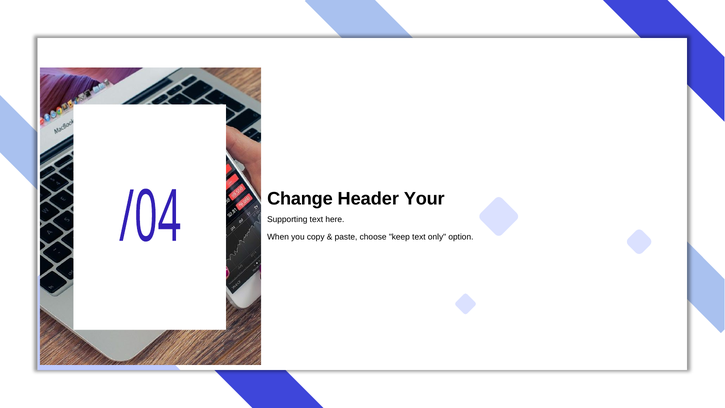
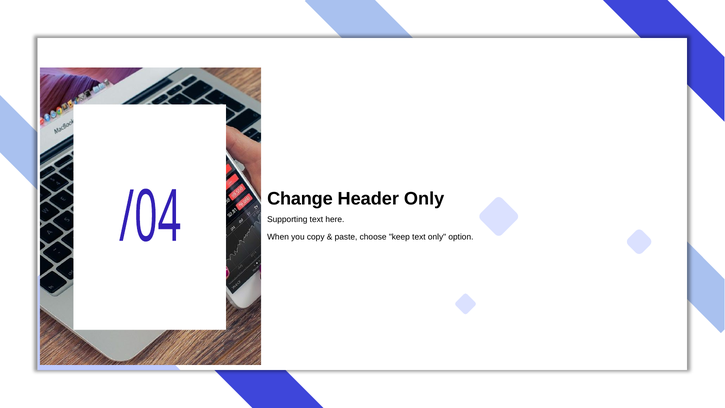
Header Your: Your -> Only (424, 199)
